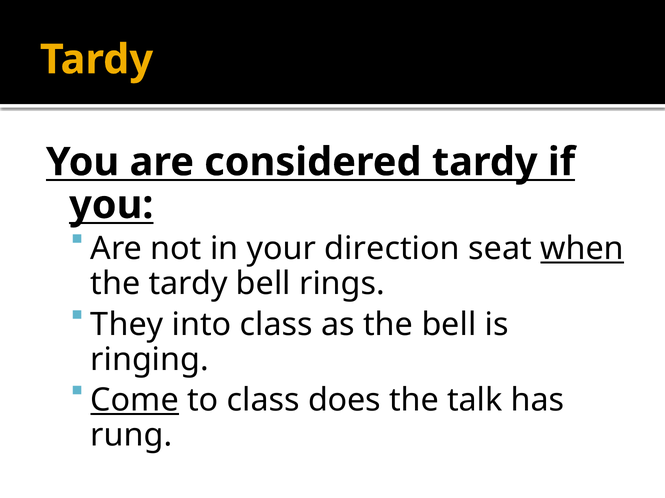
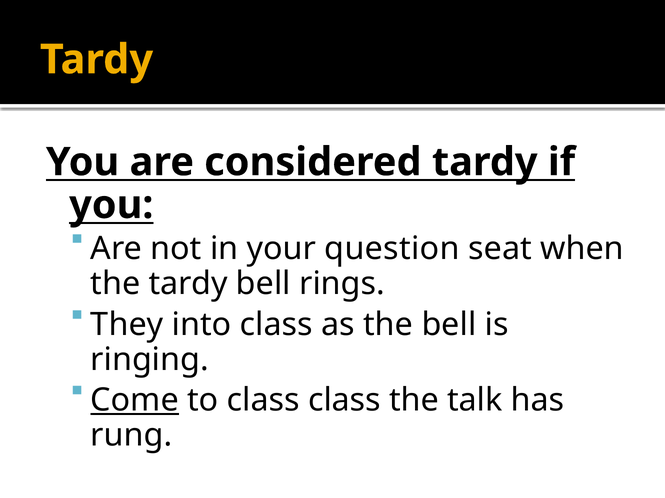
direction: direction -> question (392, 249)
when underline: present -> none (582, 249)
class does: does -> class (345, 401)
